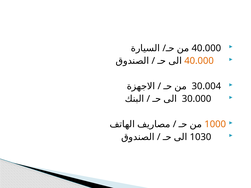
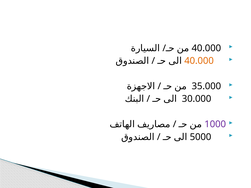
30.004: 30.004 -> 35.000 (206, 86)
1000 colour: orange -> purple (215, 124)
1030: 1030 -> 5000 (201, 137)
